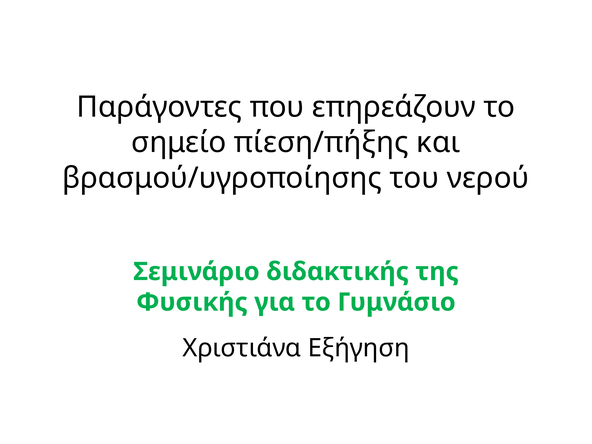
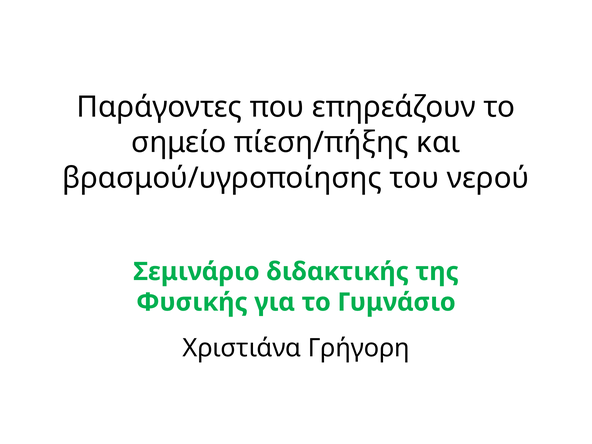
Εξήγηση: Εξήγηση -> Γρήγορη (359, 348)
